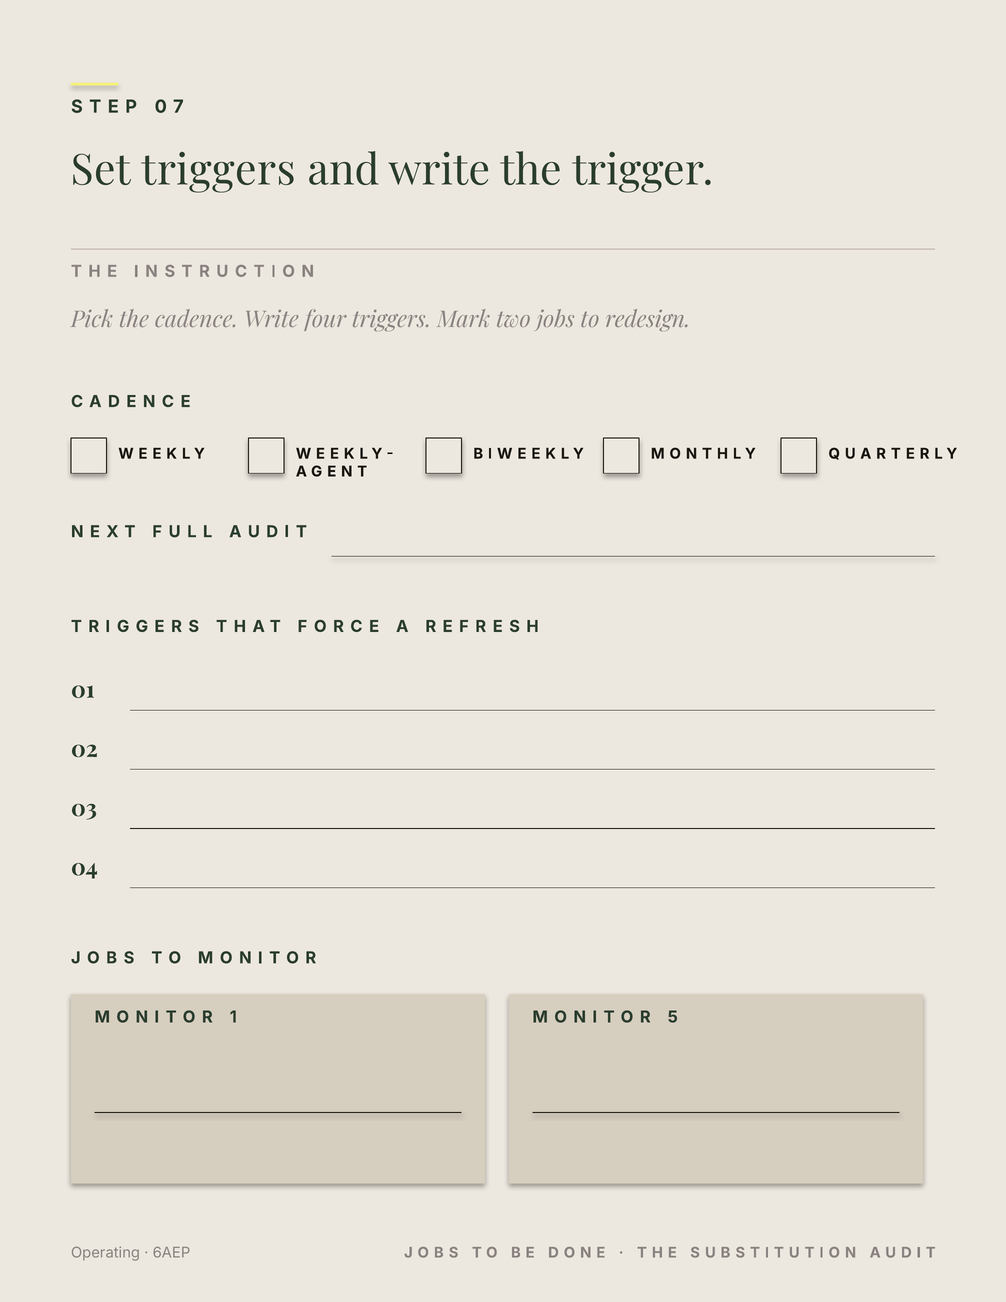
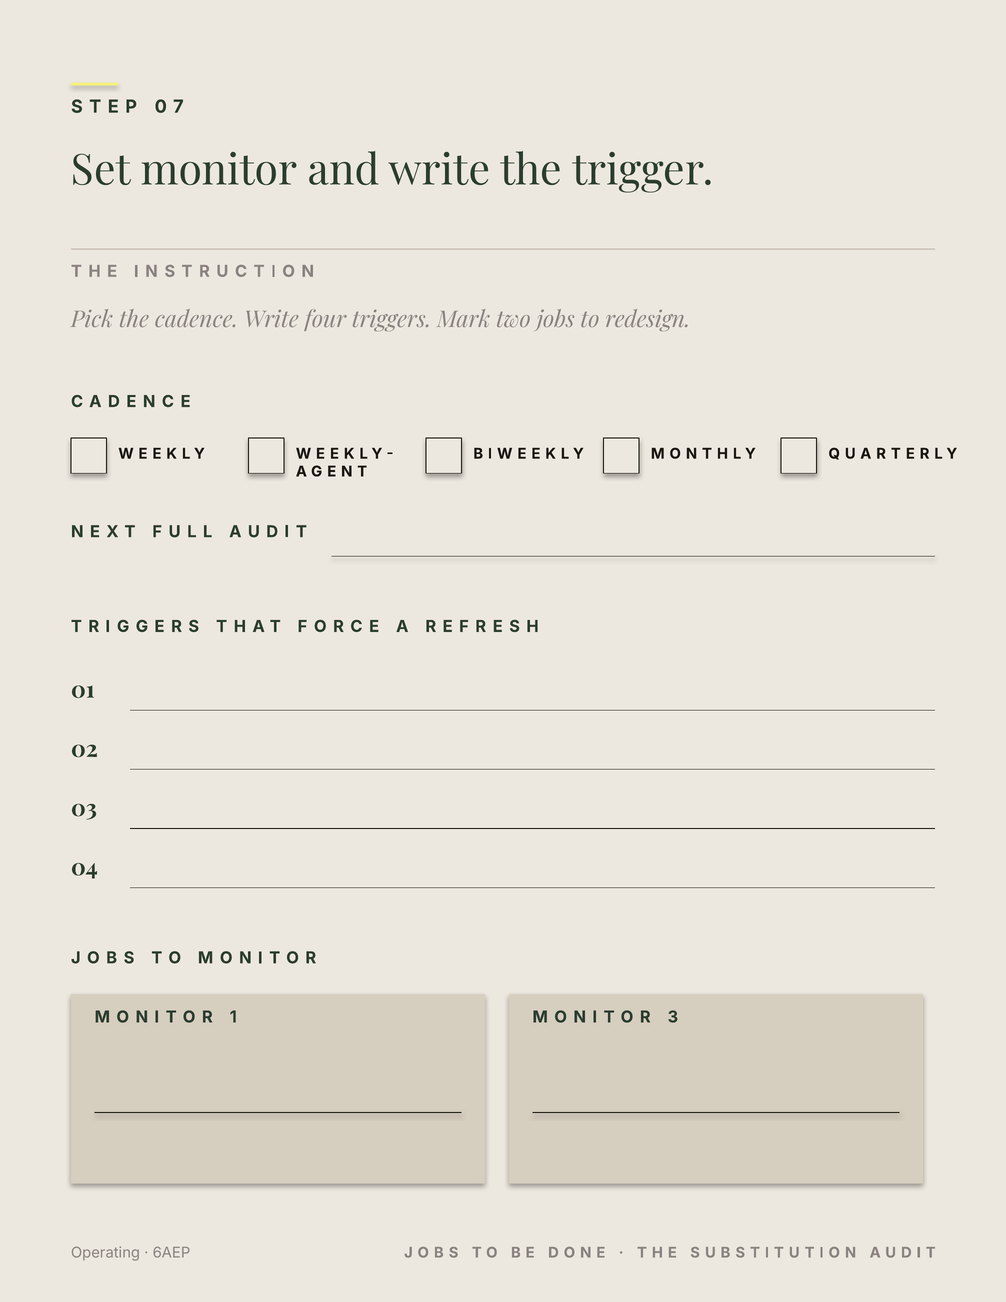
Set triggers: triggers -> monitor (219, 171)
5: 5 -> 3 (673, 1017)
